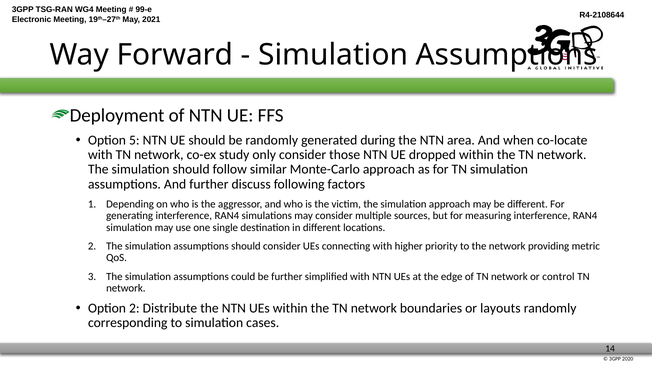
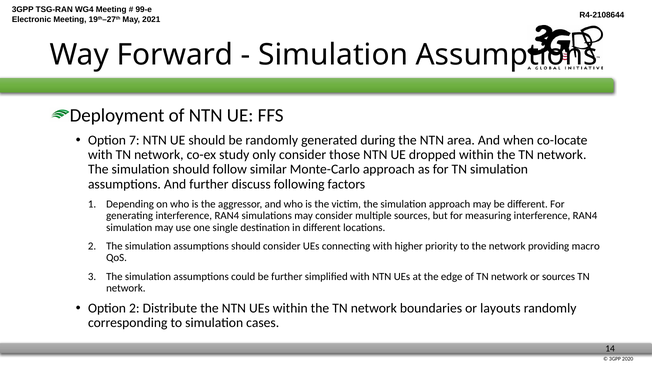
5: 5 -> 7 (134, 140)
metric: metric -> macro (586, 246)
or control: control -> sources (559, 276)
